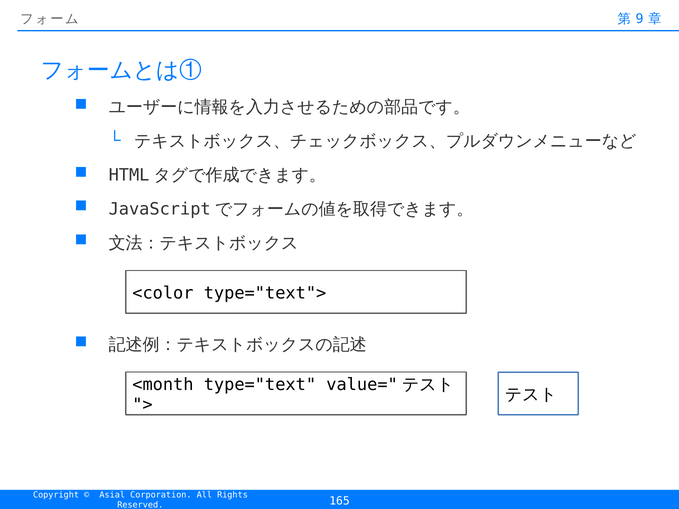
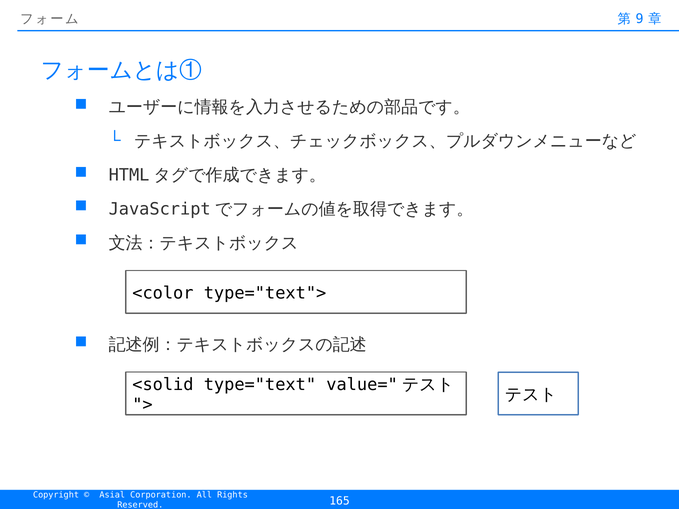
<month: <month -> <solid (163, 385)
